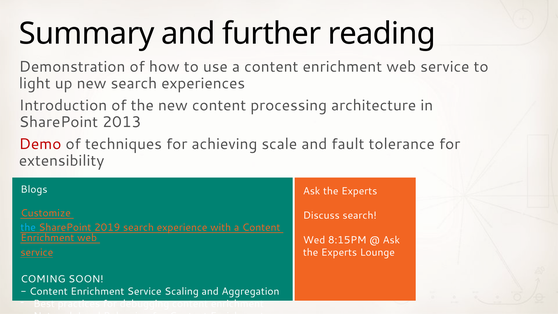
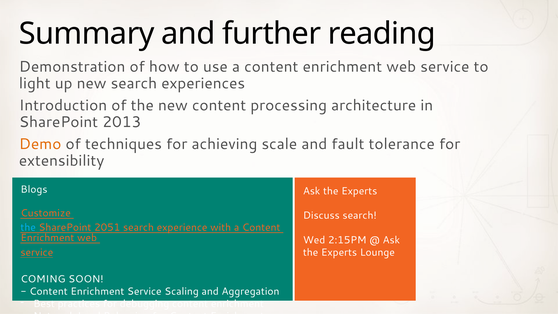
Demo colour: red -> orange (40, 144)
2019: 2019 -> 2051 (107, 227)
8:15PM: 8:15PM -> 2:15PM (347, 240)
